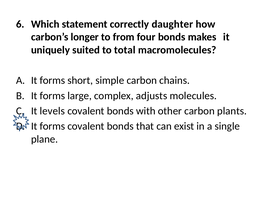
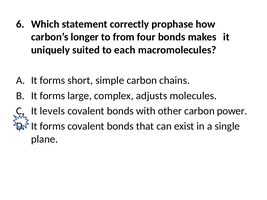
daughter: daughter -> prophase (172, 24)
total: total -> each (125, 50)
plants: plants -> power (232, 111)
